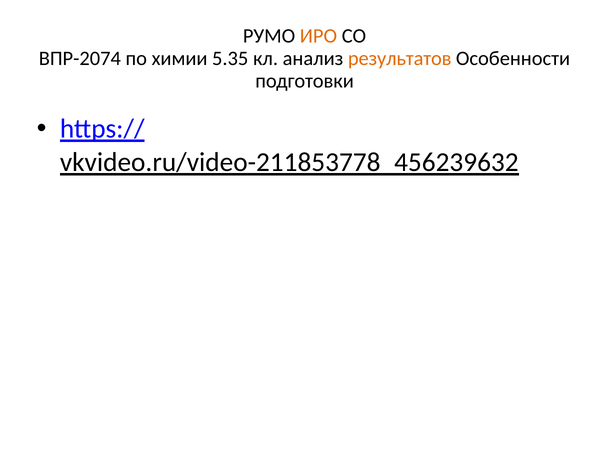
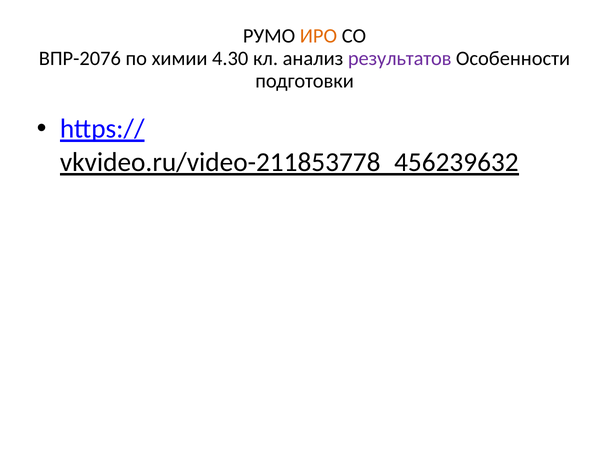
ВПР-2074: ВПР-2074 -> ВПР-2076 (80, 58)
5.35: 5.35 -> 4.30 (230, 58)
результатов colour: orange -> purple (400, 58)
